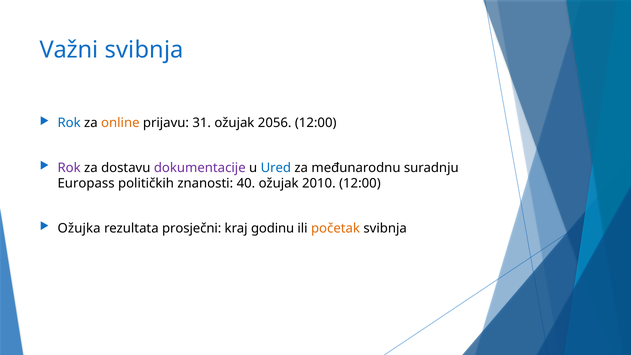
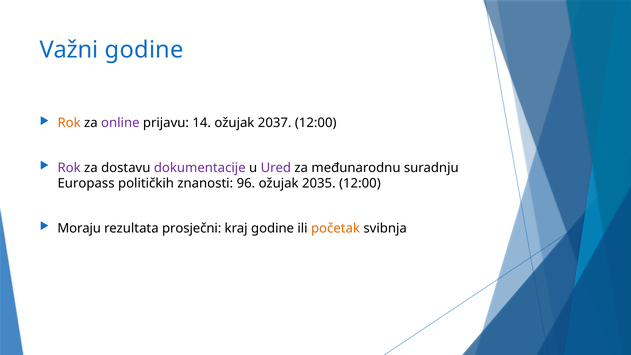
Važni svibnja: svibnja -> godine (144, 50)
Rok colour: blue -> orange (69, 123)
online colour: orange -> purple (120, 123)
31: 31 -> 14 (202, 123)
2056: 2056 -> 2037 (275, 123)
Ured colour: blue -> purple (276, 168)
40: 40 -> 96 (246, 184)
2010: 2010 -> 2035 (319, 184)
Ožujka: Ožujka -> Moraju (79, 228)
kraj godinu: godinu -> godine (273, 228)
